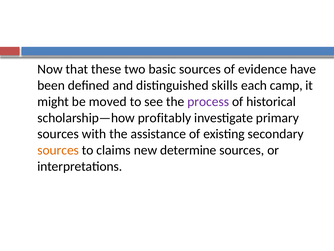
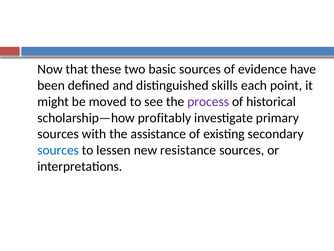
camp: camp -> point (286, 85)
sources colour: orange -> blue (58, 150)
claims: claims -> lessen (114, 150)
determine: determine -> resistance (188, 150)
